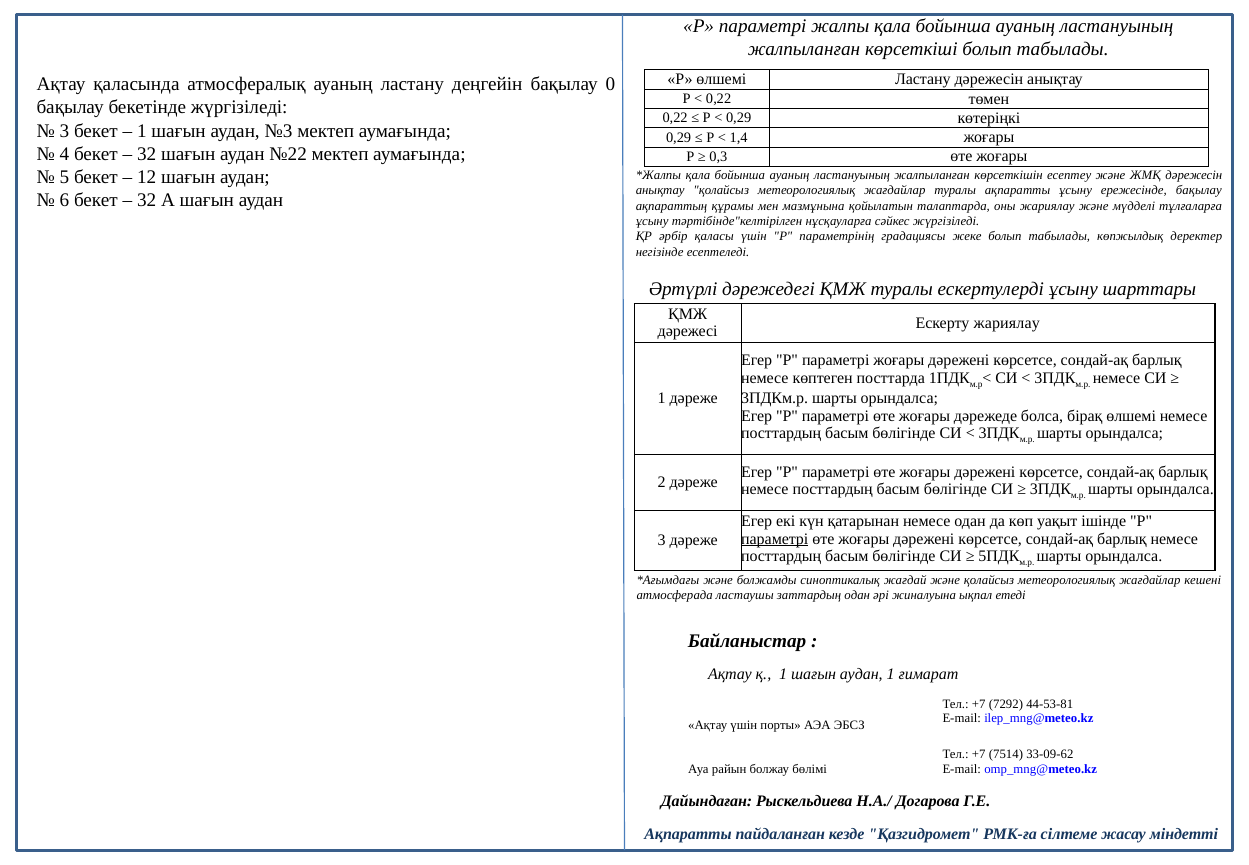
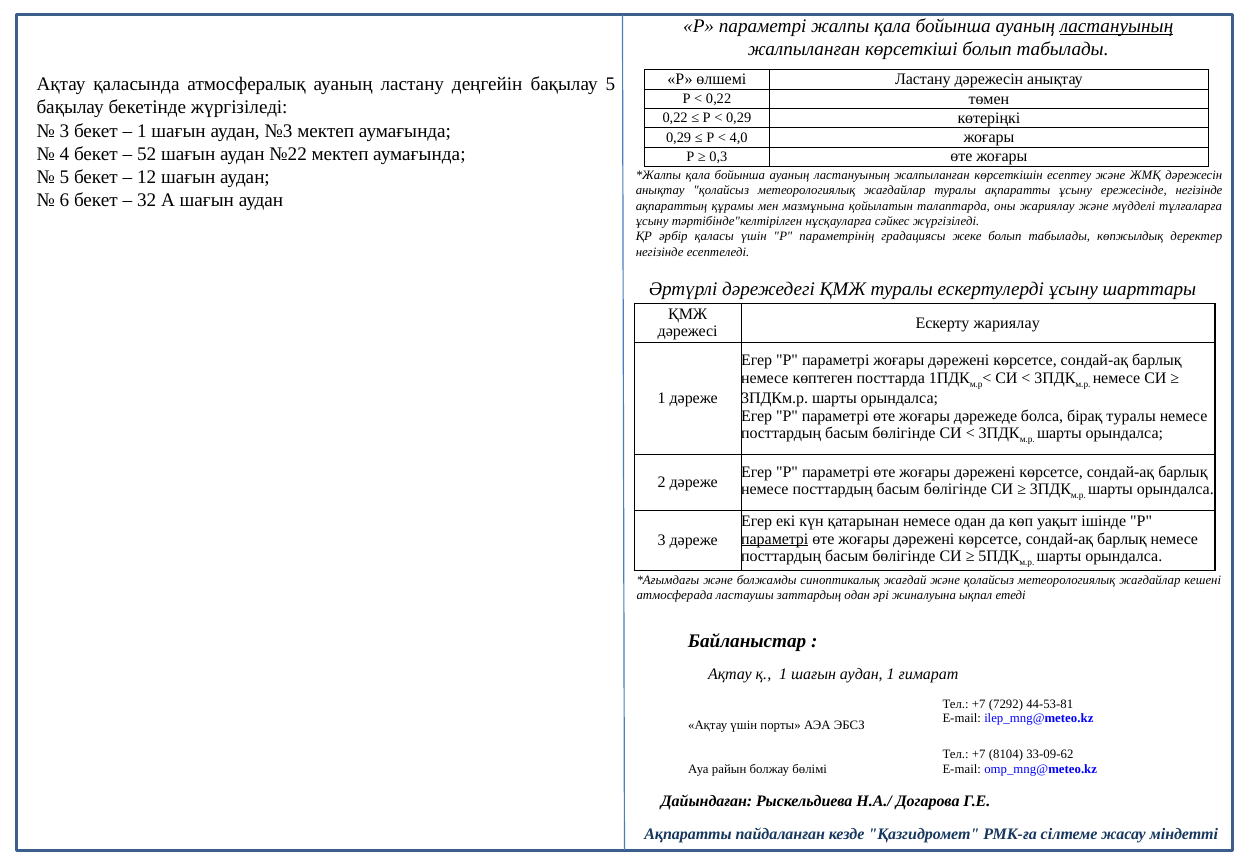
ластануының underline: none -> present (1117, 26)
бақылау 0: 0 -> 5 (610, 85)
1,4: 1,4 -> 4,0 (739, 137)
32: 32 -> 52 (147, 154)
ережесінде бақылау: бақылау -> негізінде (1199, 190)
бірақ өлшемі: өлшемі -> туралы (1131, 416)
7514: 7514 -> 8104 (1006, 754)
